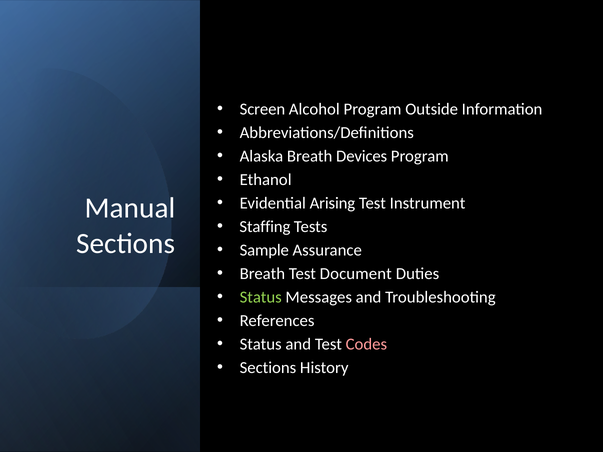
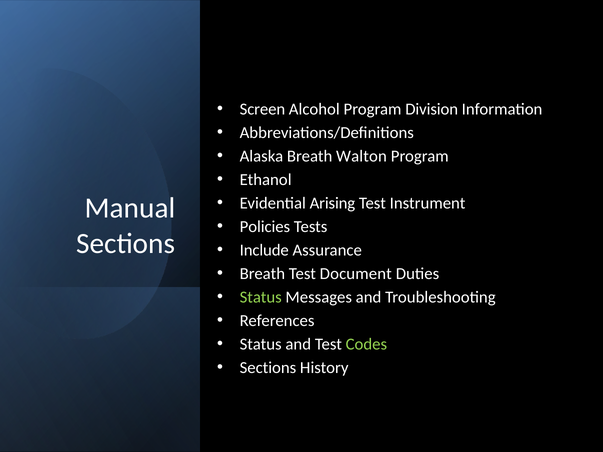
Outside: Outside -> Division (432, 109)
Devices: Devices -> Walton (361, 156)
Staffing: Staffing -> Policies (265, 227)
Sample: Sample -> Include (264, 250)
Codes colour: pink -> light green (366, 344)
